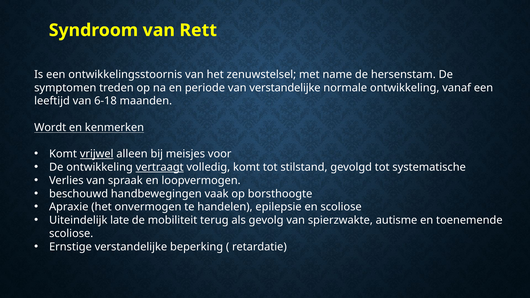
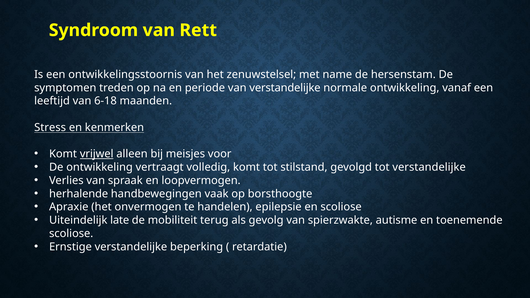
Wordt: Wordt -> Stress (50, 128)
vertraagt underline: present -> none (160, 167)
tot systematische: systematische -> verstandelijke (429, 167)
beschouwd: beschouwd -> herhalende (79, 194)
